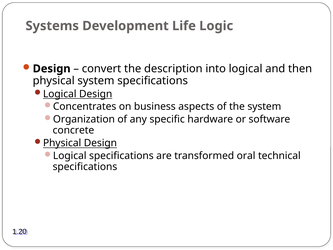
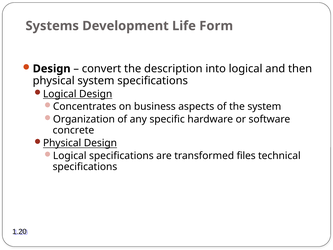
Logic: Logic -> Form (216, 26)
oral: oral -> files (246, 156)
